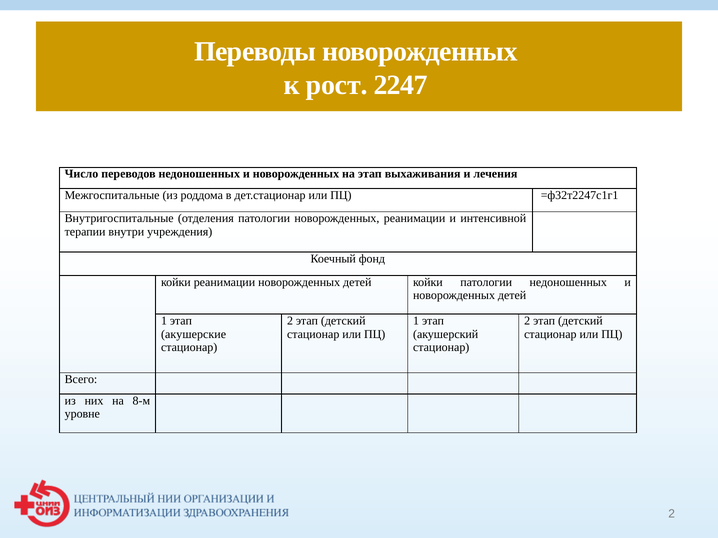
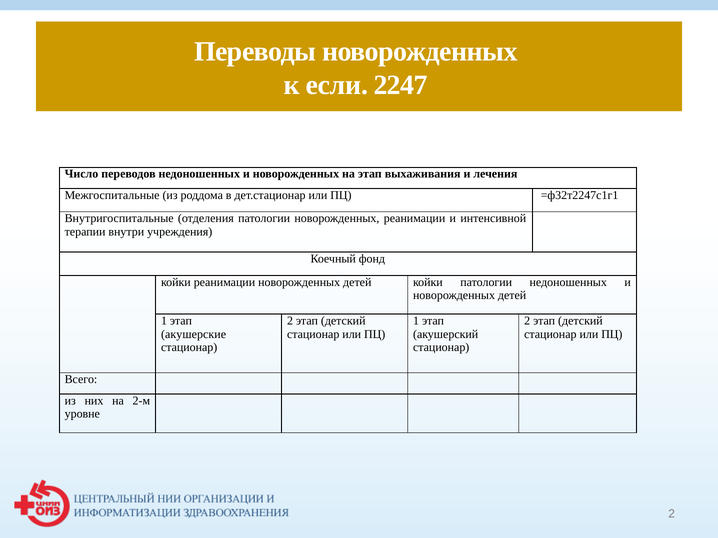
рост: рост -> если (337, 85)
8-м: 8-м -> 2-м (141, 401)
